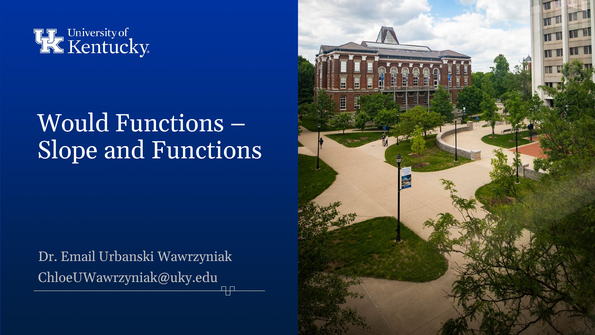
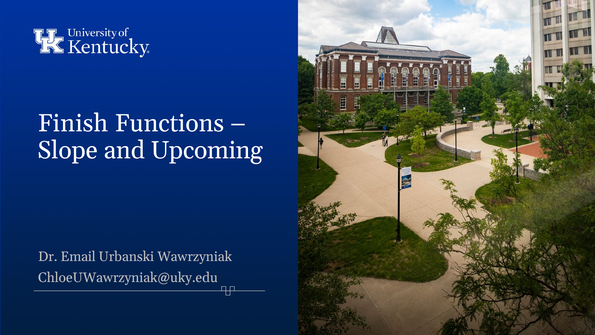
Would: Would -> Finish (73, 123)
and Functions: Functions -> Upcoming (207, 150)
